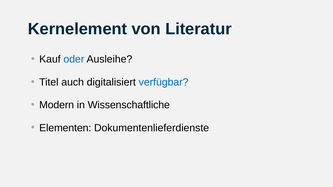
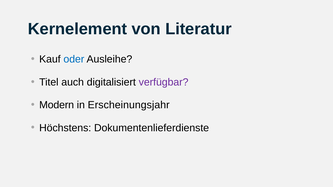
verfügbar colour: blue -> purple (164, 82)
Wissenschaftliche: Wissenschaftliche -> Erscheinungsjahr (129, 105)
Elementen: Elementen -> Höchstens (65, 128)
